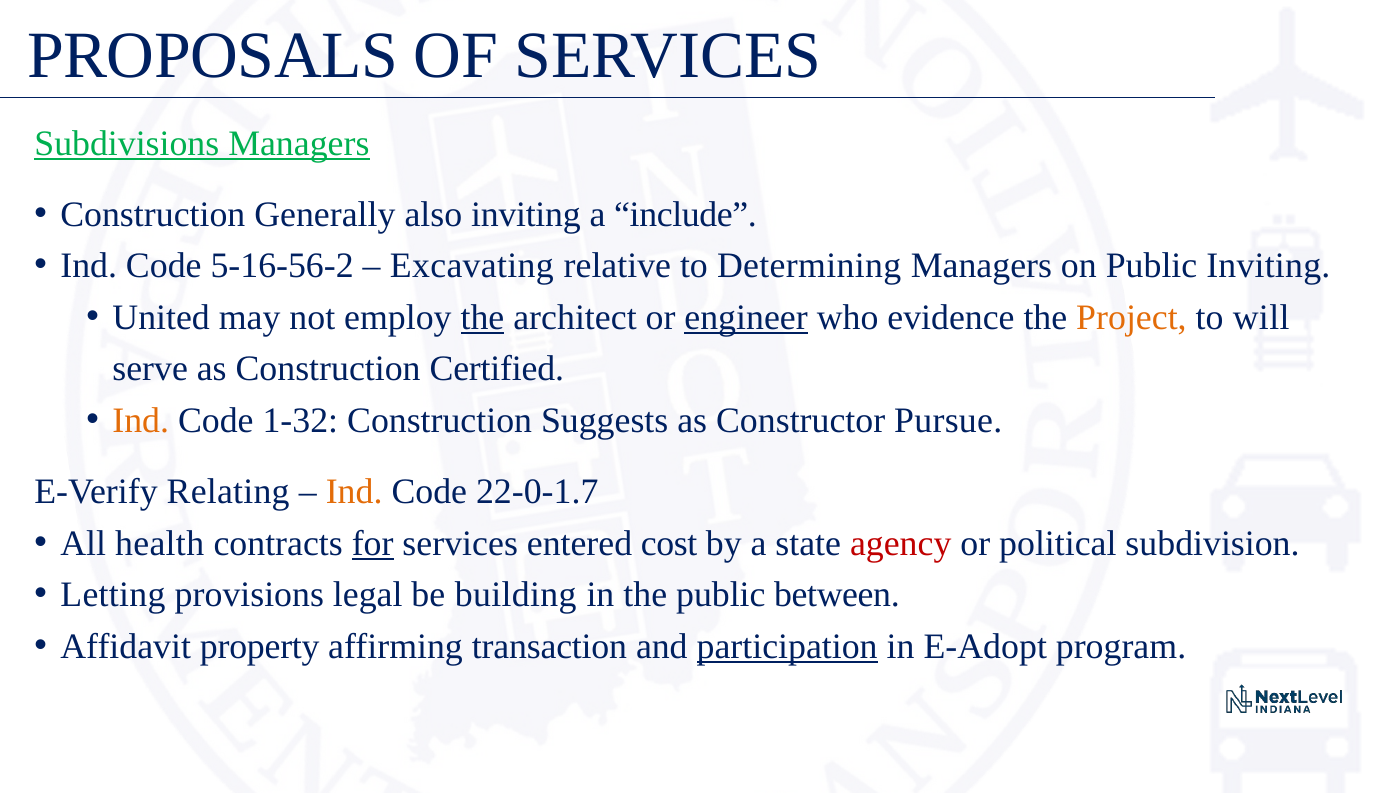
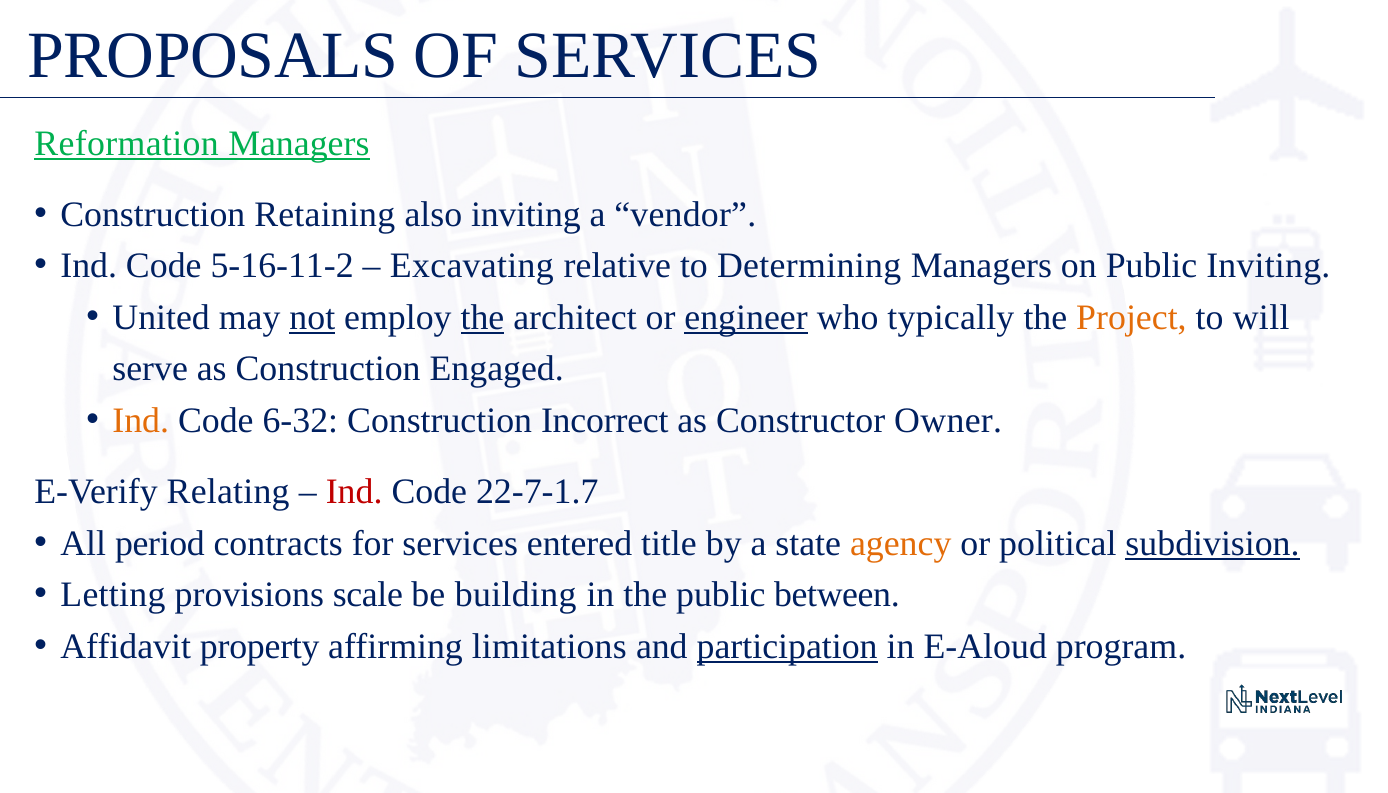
Subdivisions: Subdivisions -> Reformation (127, 143)
Generally: Generally -> Retaining (325, 215)
include: include -> vendor (685, 215)
5-16-56-2: 5-16-56-2 -> 5-16-11-2 (282, 266)
not underline: none -> present (312, 318)
evidence: evidence -> typically (951, 318)
Certified: Certified -> Engaged (497, 369)
1-32: 1-32 -> 6-32 (300, 421)
Suggests: Suggests -> Incorrect (605, 421)
Pursue: Pursue -> Owner (948, 421)
Ind colour: orange -> red (354, 492)
22-0-1.7: 22-0-1.7 -> 22-7-1.7 (537, 492)
health: health -> period (160, 544)
for underline: present -> none (373, 544)
cost: cost -> title (669, 544)
agency colour: red -> orange (901, 544)
subdivision underline: none -> present (1213, 544)
legal: legal -> scale (368, 595)
transaction: transaction -> limitations (549, 647)
E-Adopt: E-Adopt -> E-Aloud (985, 647)
